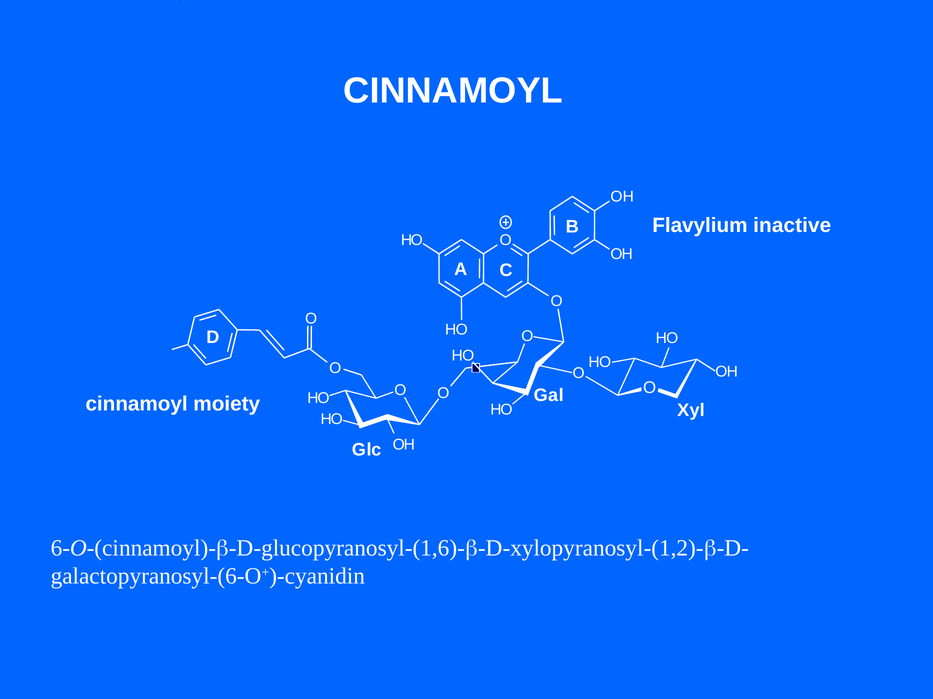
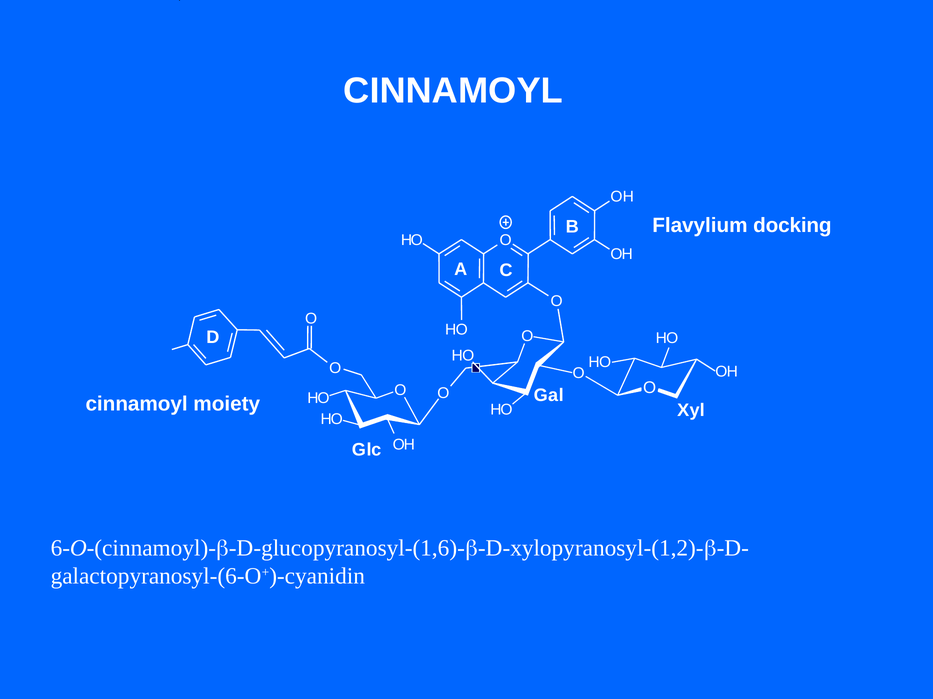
inactive: inactive -> docking (792, 226)
